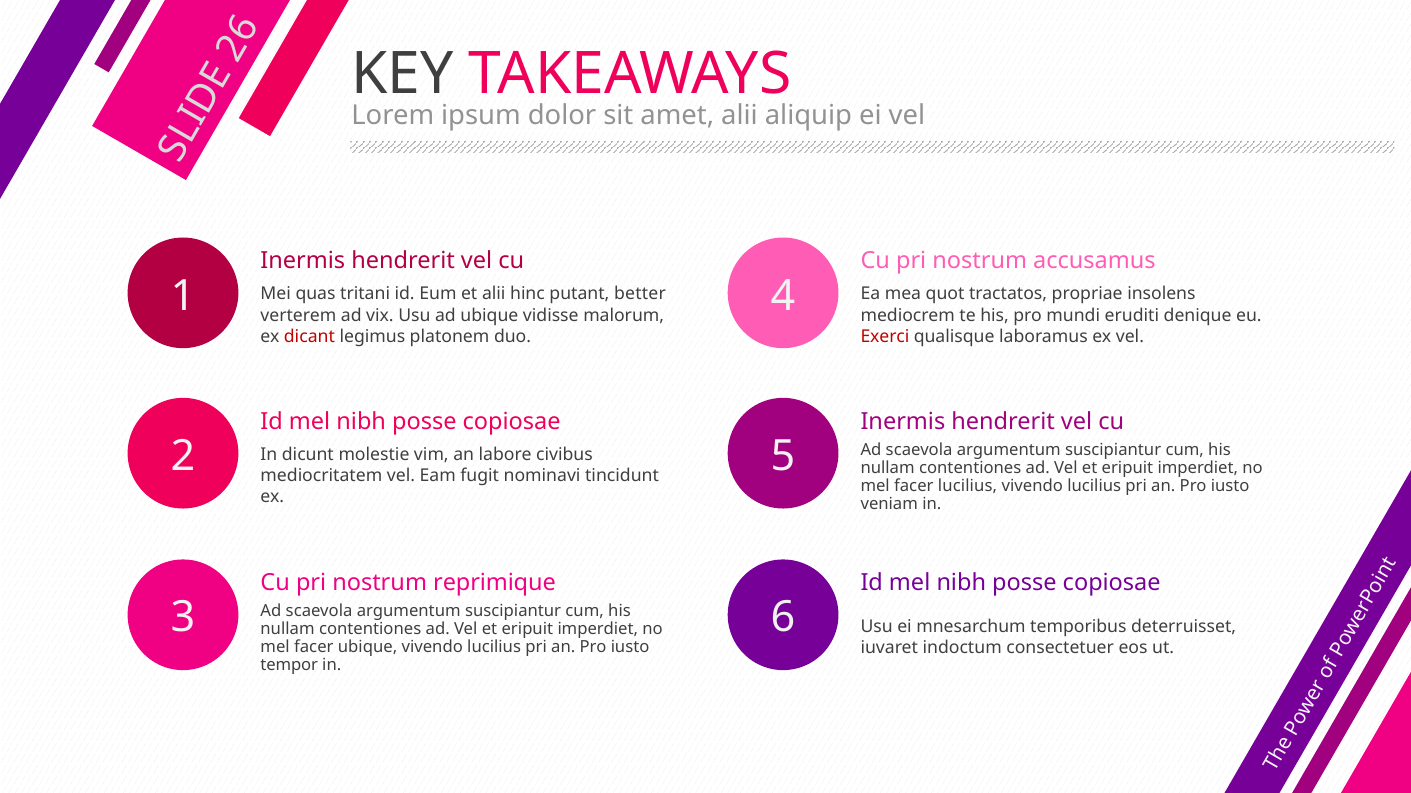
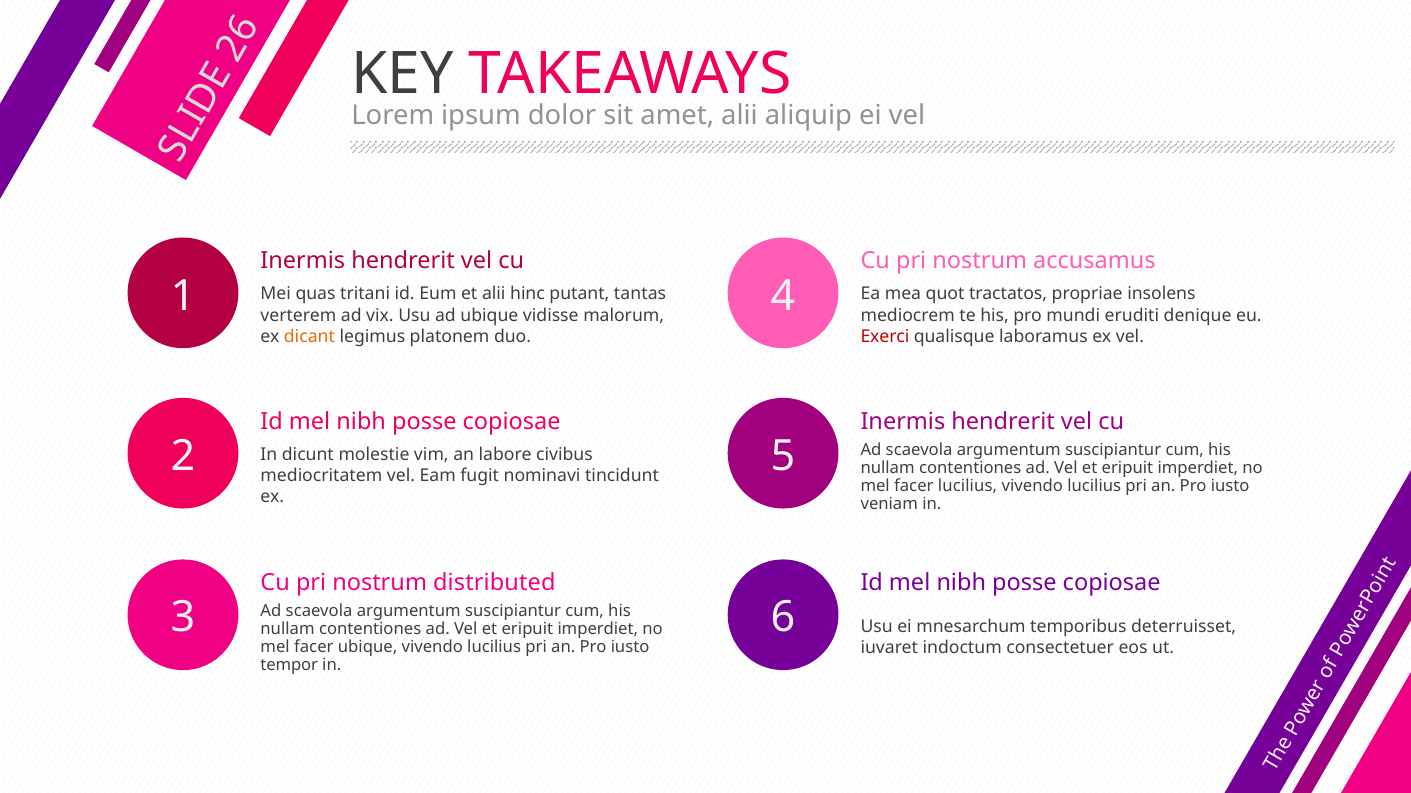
better: better -> tantas (640, 294)
dicant colour: red -> orange (309, 337)
reprimique: reprimique -> distributed (494, 584)
